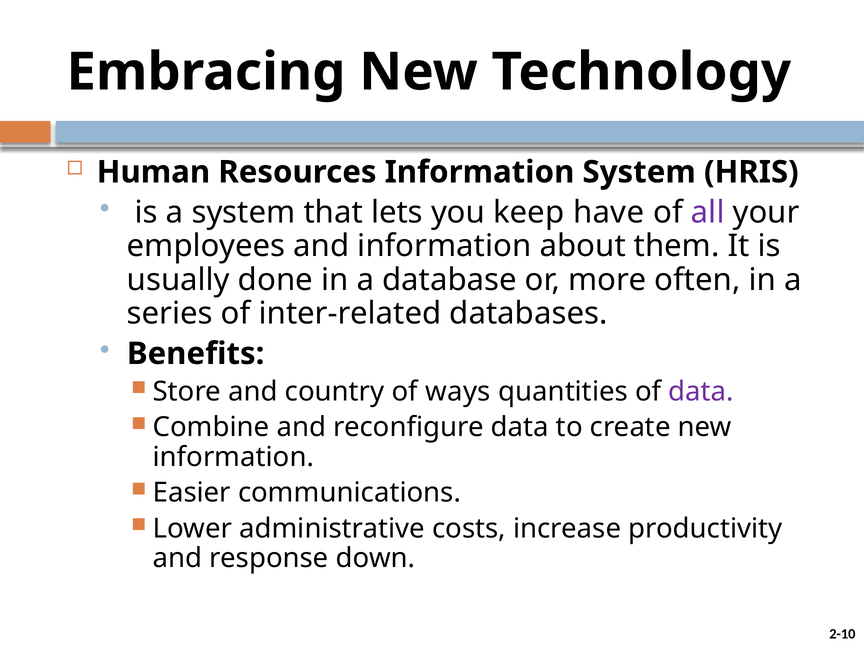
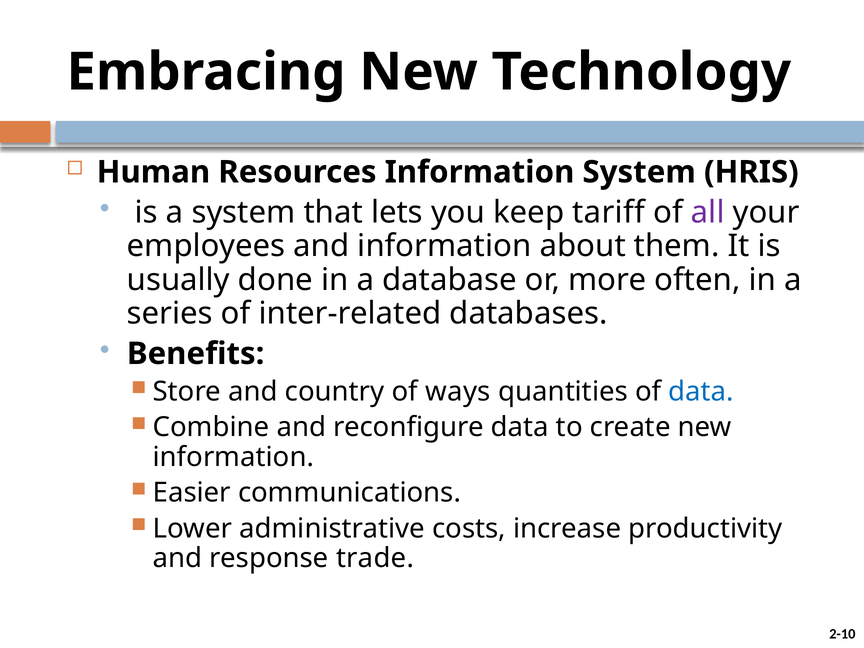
have: have -> tariff (609, 212)
data colour: purple -> blue (701, 391)
down: down -> trade (375, 558)
